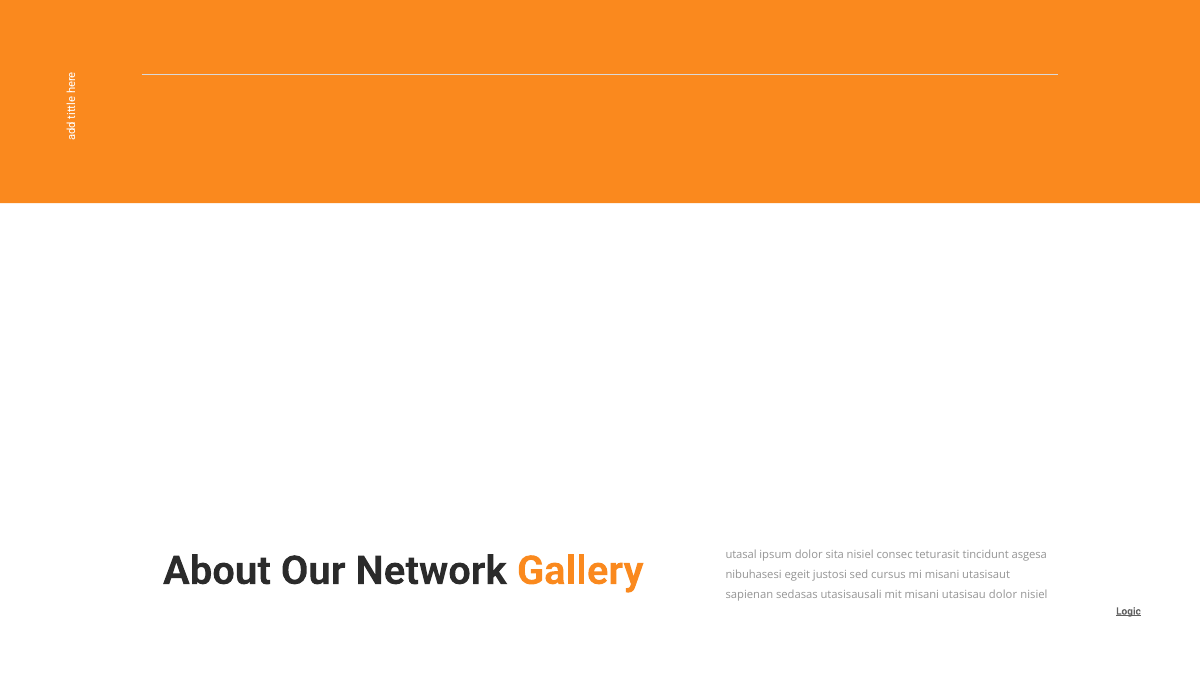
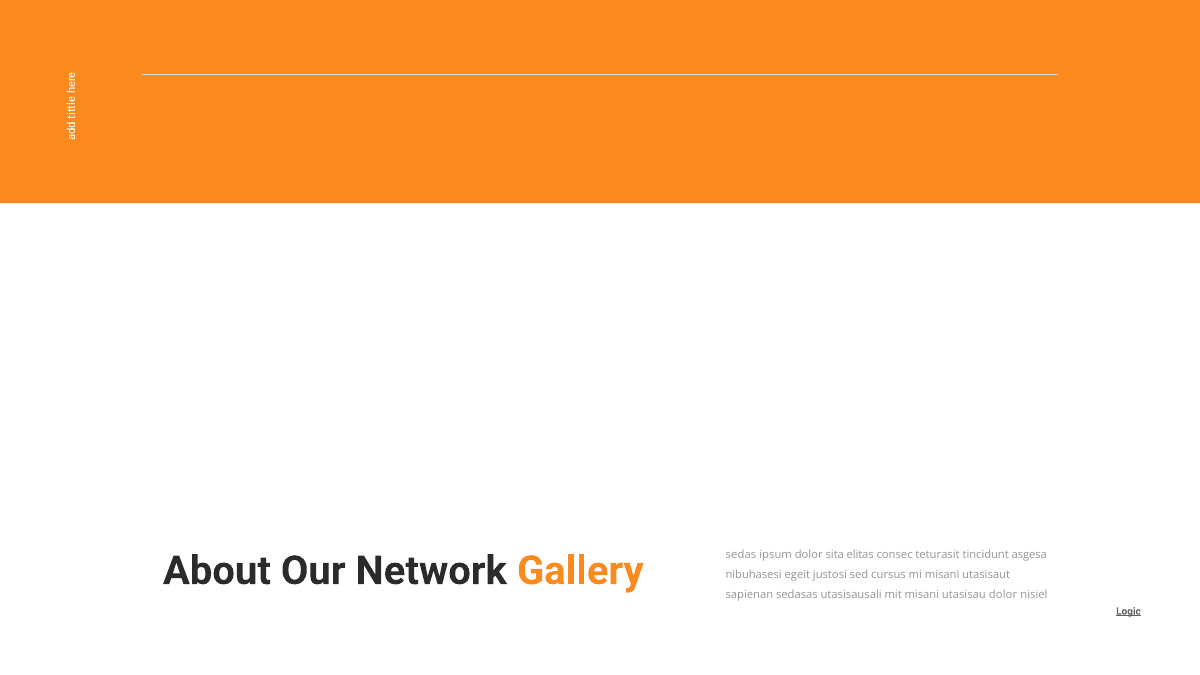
utasal: utasal -> sedas (741, 555)
sita nisiel: nisiel -> elitas (860, 555)
